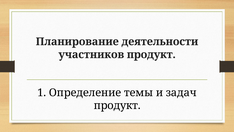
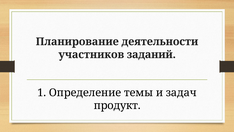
участников продукт: продукт -> заданий (151, 54)
